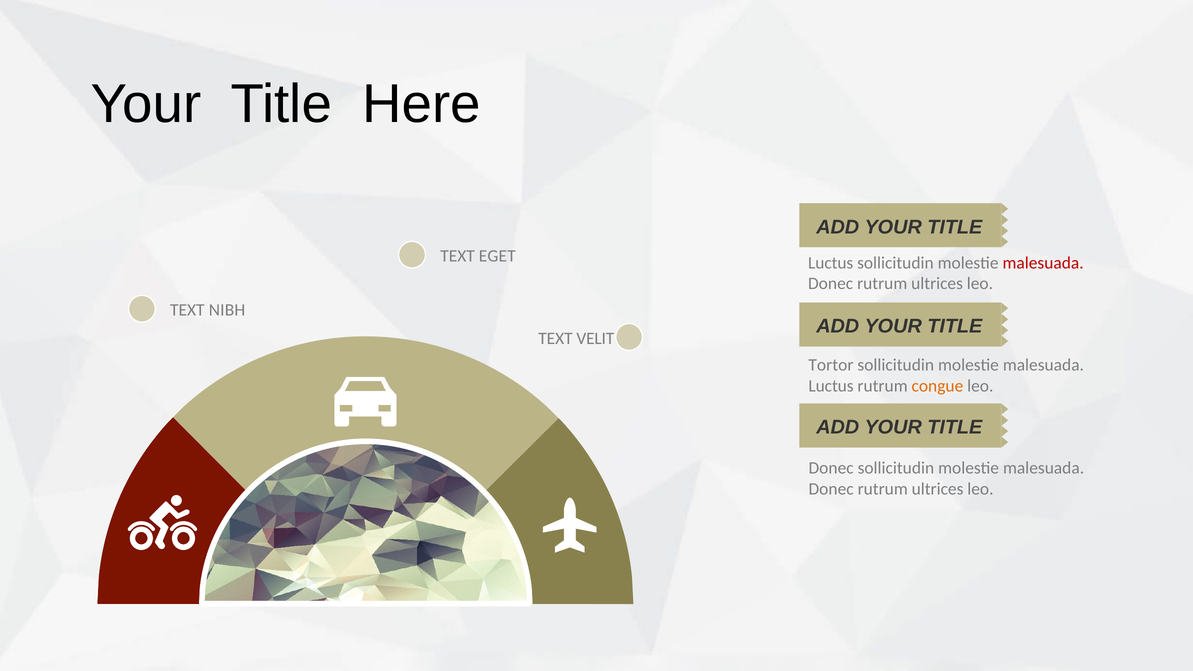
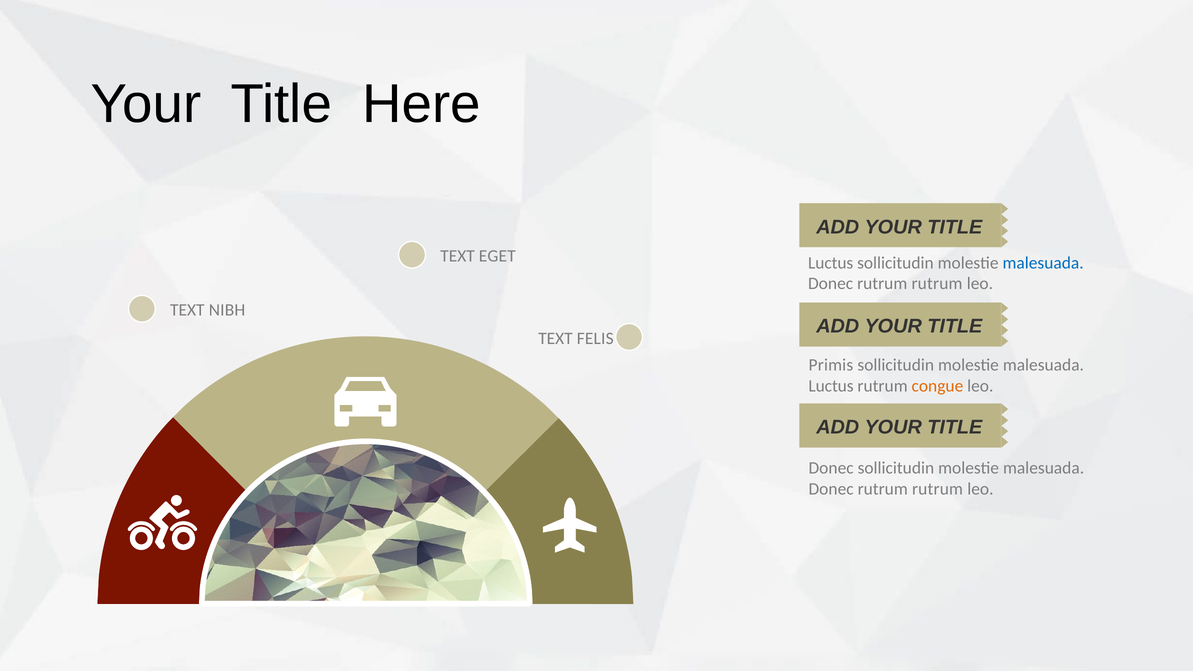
malesuada colour: red -> blue (1043, 263)
ultrices: ultrices -> rutrum (937, 284)
VELIT: VELIT -> FELIS (595, 338)
Tortor: Tortor -> Primis (831, 365)
ultrices: ultrices -> rutrum (937, 489)
